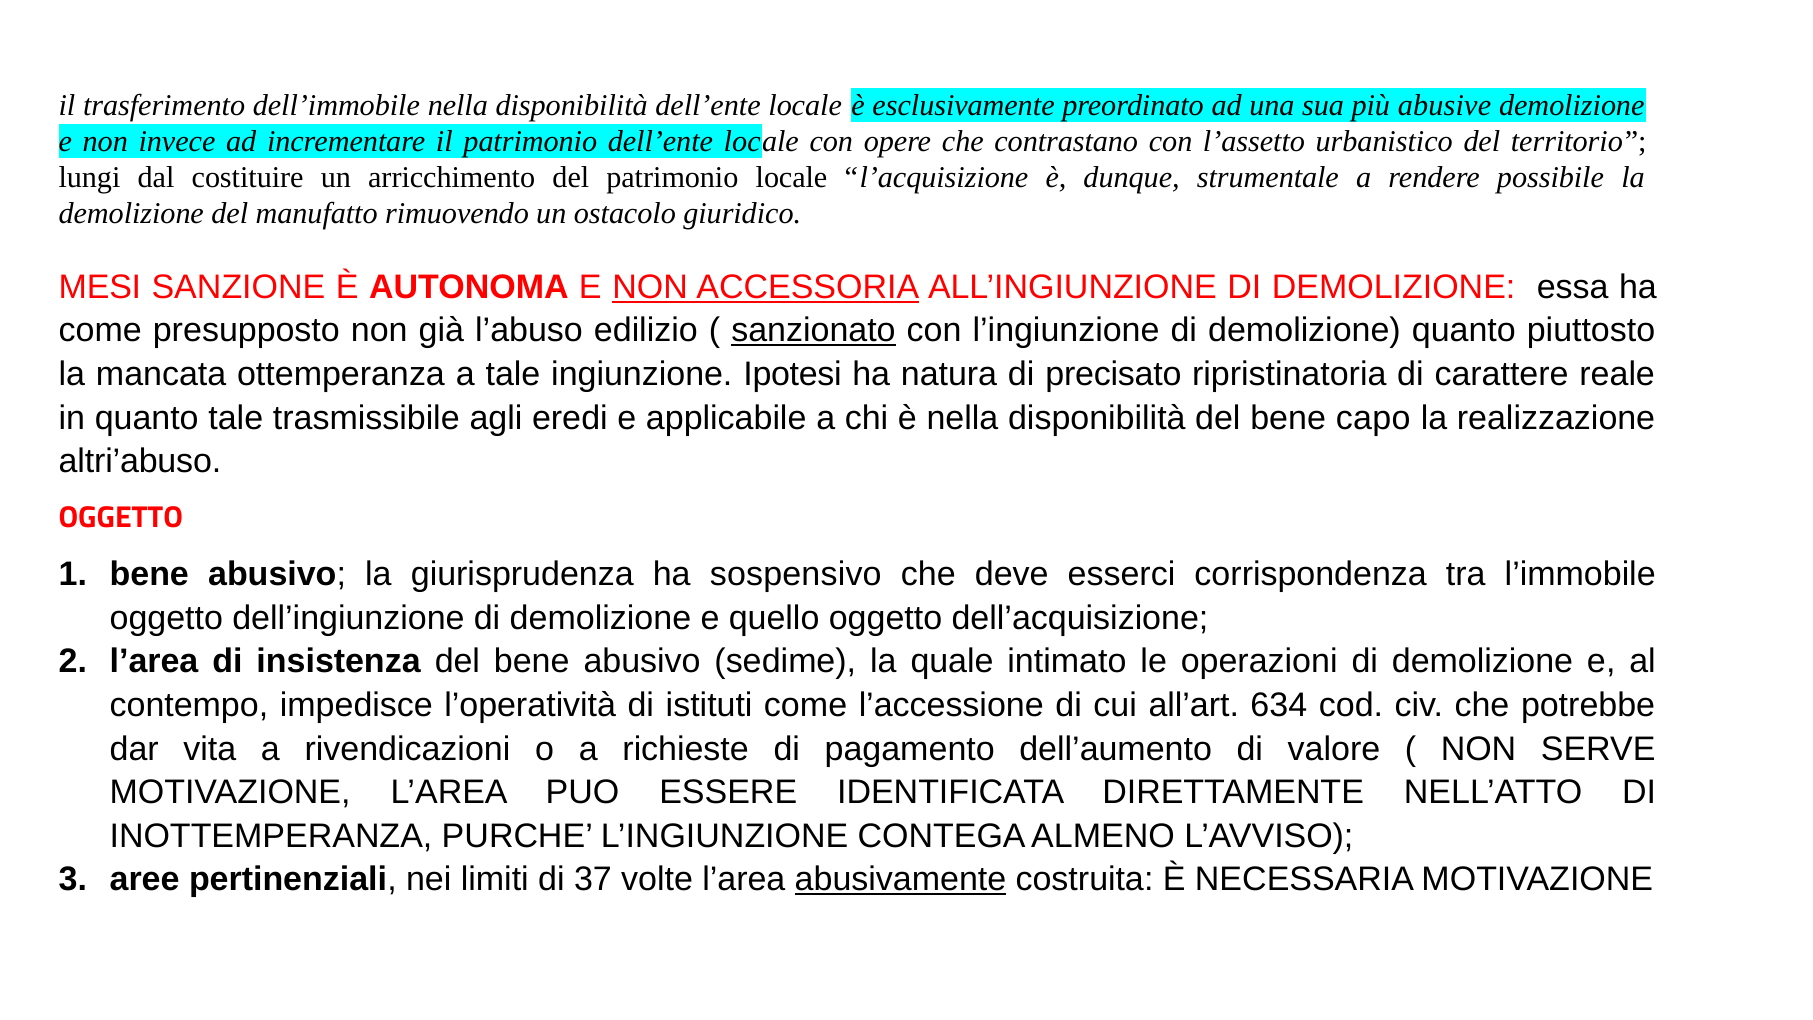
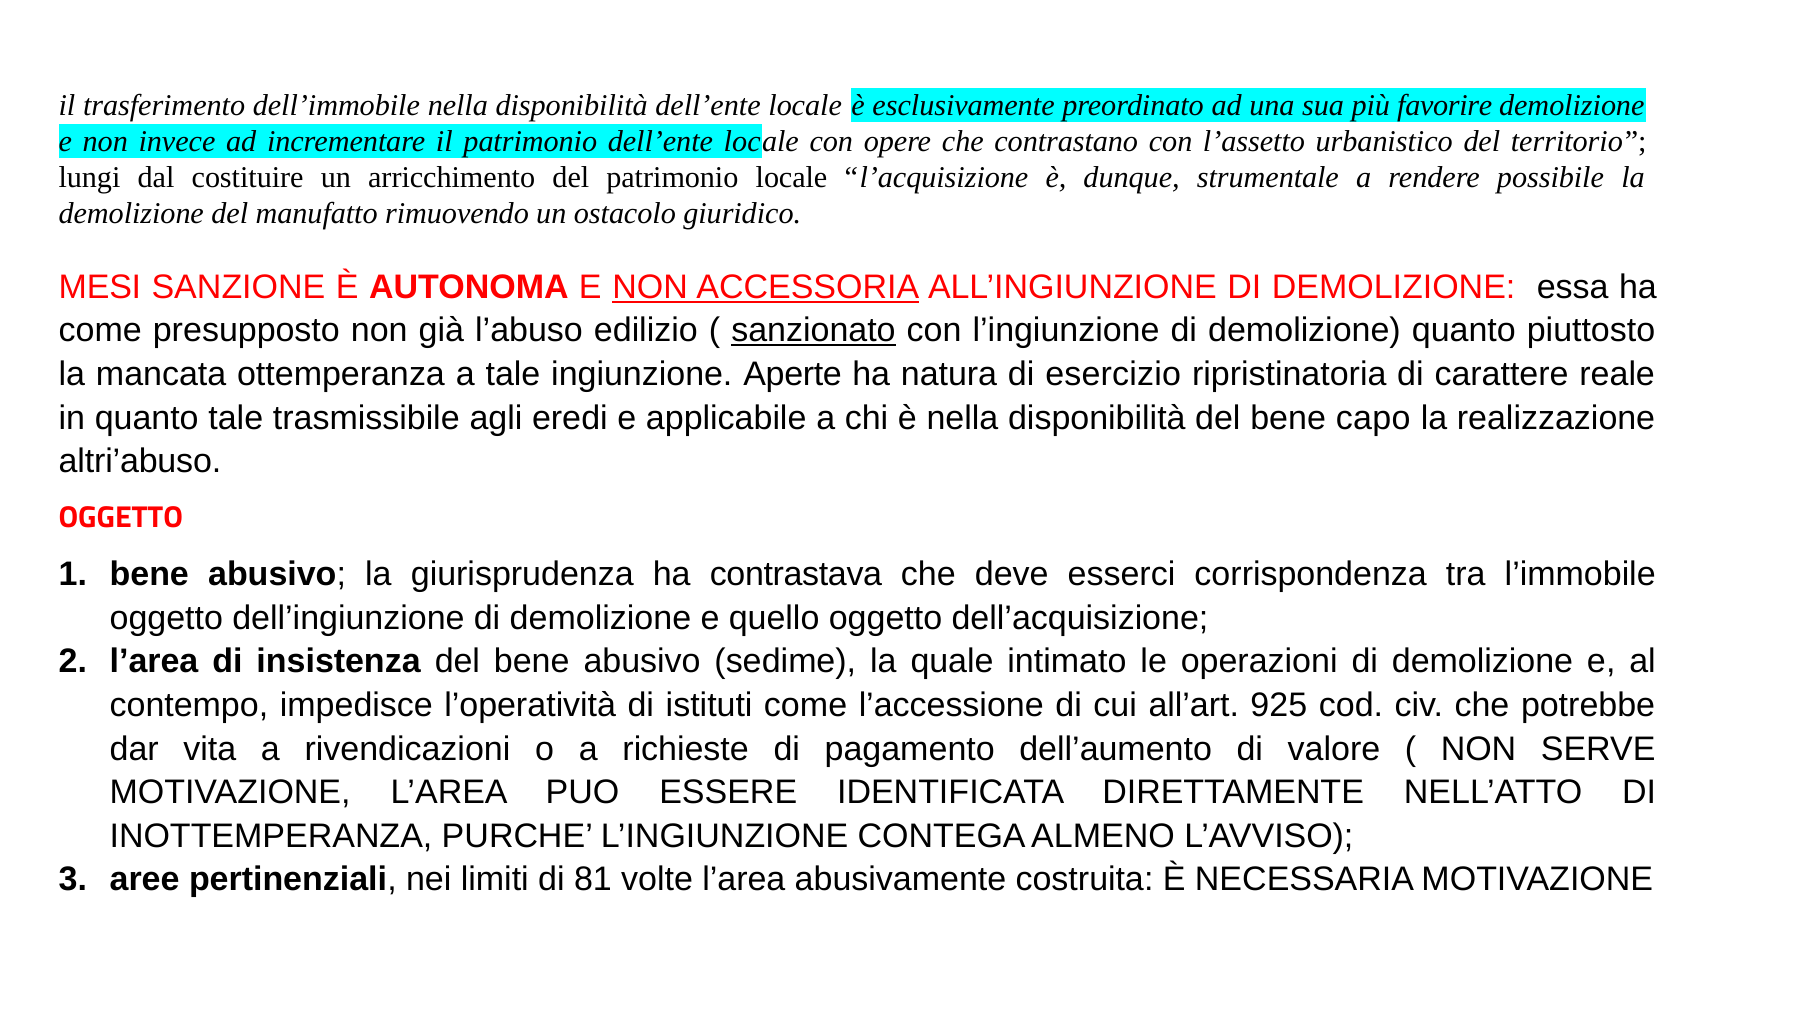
abusive: abusive -> favorire (1445, 105)
Ipotesi: Ipotesi -> Aperte (793, 374)
precisato: precisato -> esercizio (1113, 374)
sospensivo: sospensivo -> contrastava (796, 574)
634: 634 -> 925 (1279, 705)
37: 37 -> 81 (593, 880)
abusivamente underline: present -> none (901, 880)
